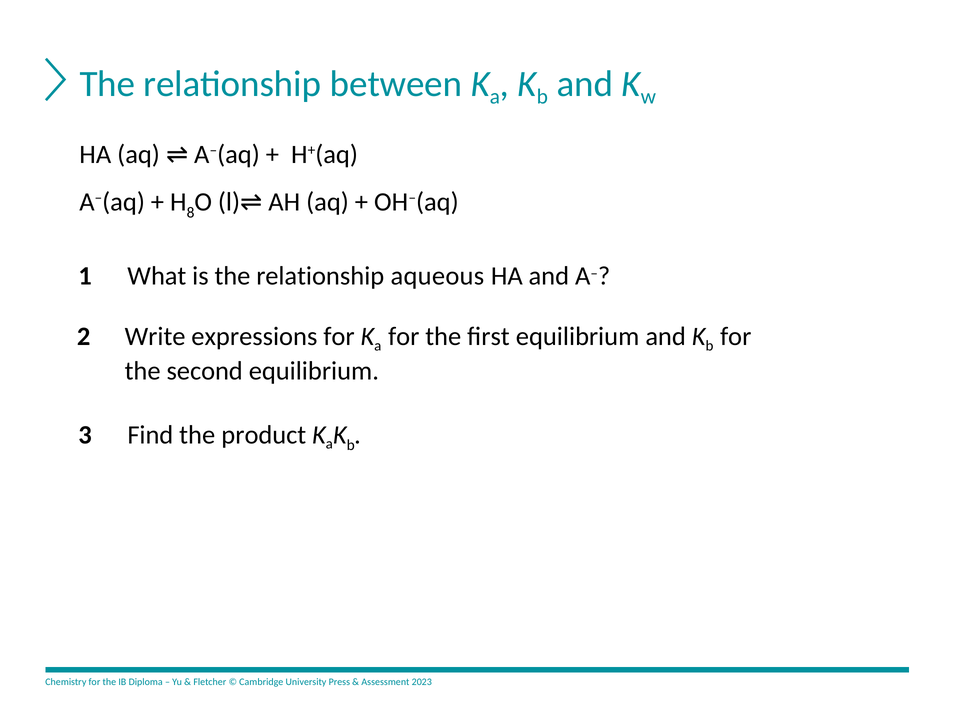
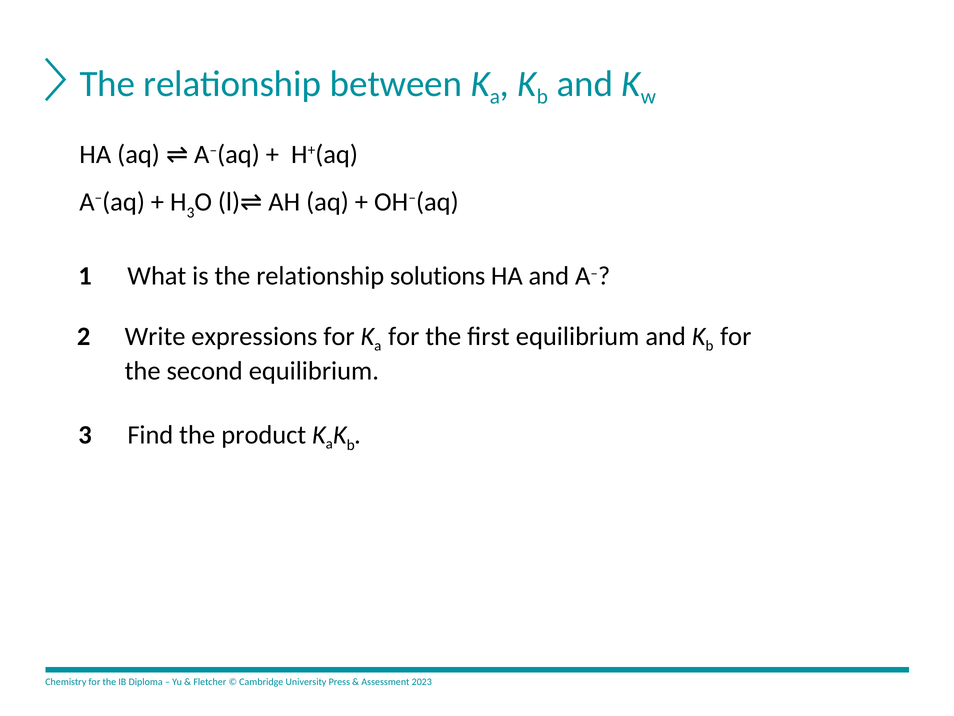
8: 8 -> 3 (191, 212)
aqueous: aqueous -> solutions (438, 276)
